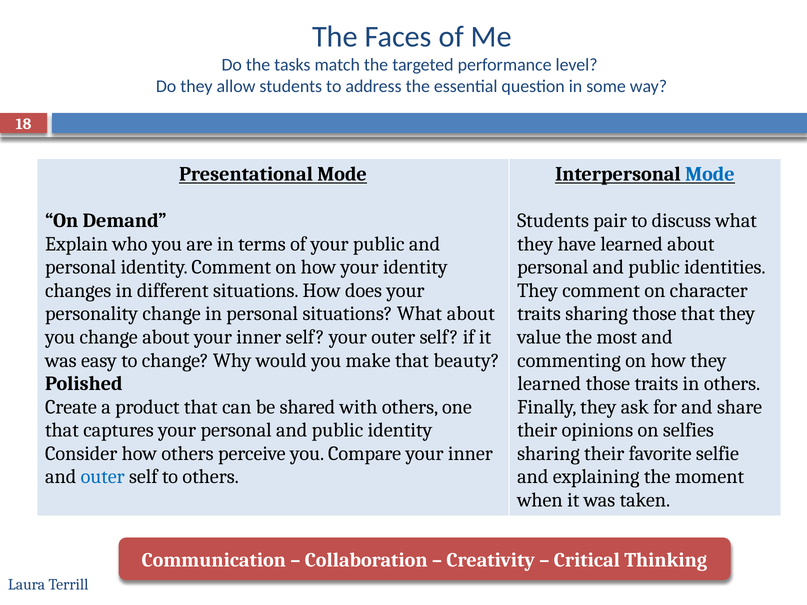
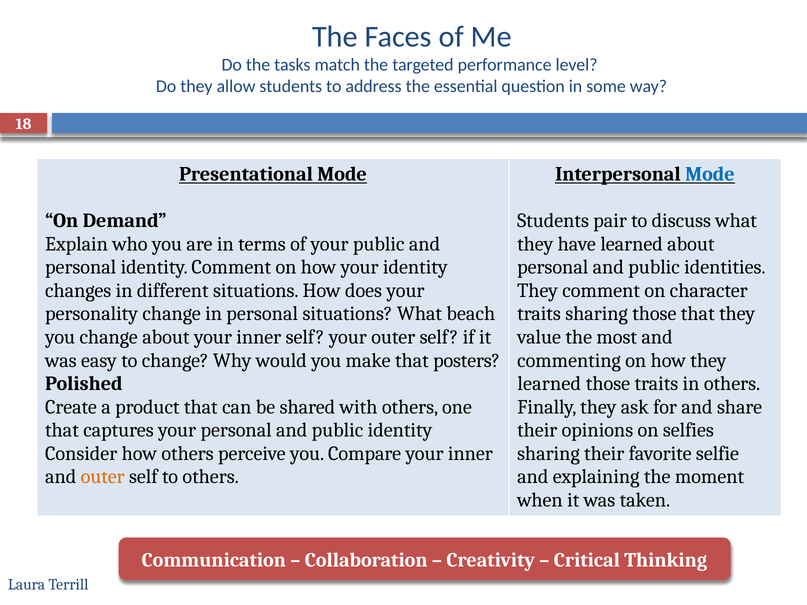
What about: about -> beach (471, 314)
beauty: beauty -> posters (467, 360)
outer colour: blue -> orange (103, 477)
